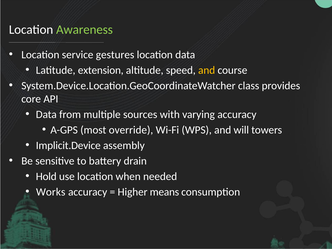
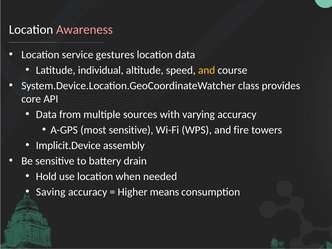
Awareness colour: light green -> pink (84, 30)
extension: extension -> individual (101, 70)
most override: override -> sensitive (131, 130)
will: will -> fire (241, 130)
Works: Works -> Saving (51, 192)
